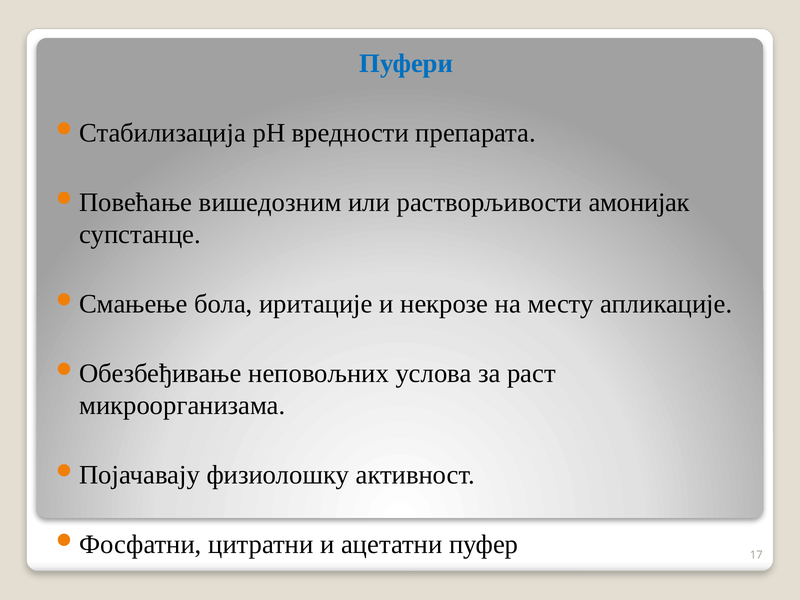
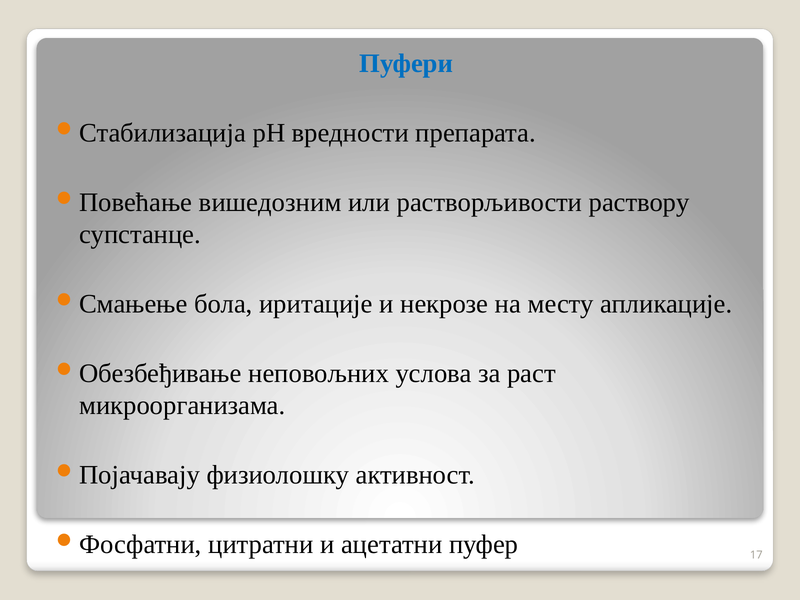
амонијак: амонијак -> раствору (639, 202)
